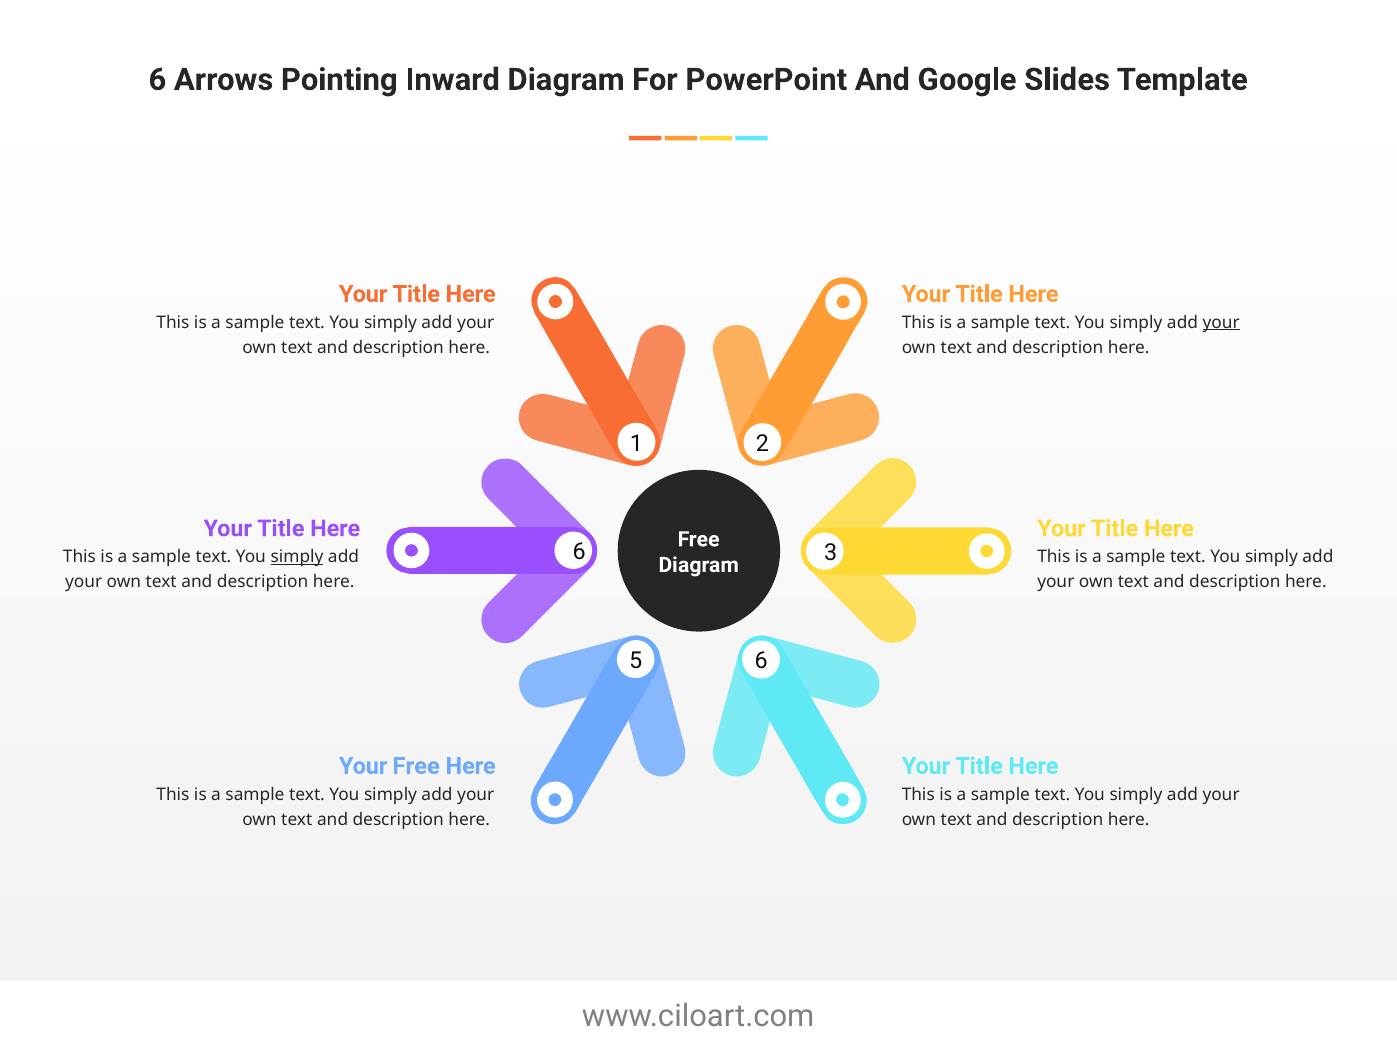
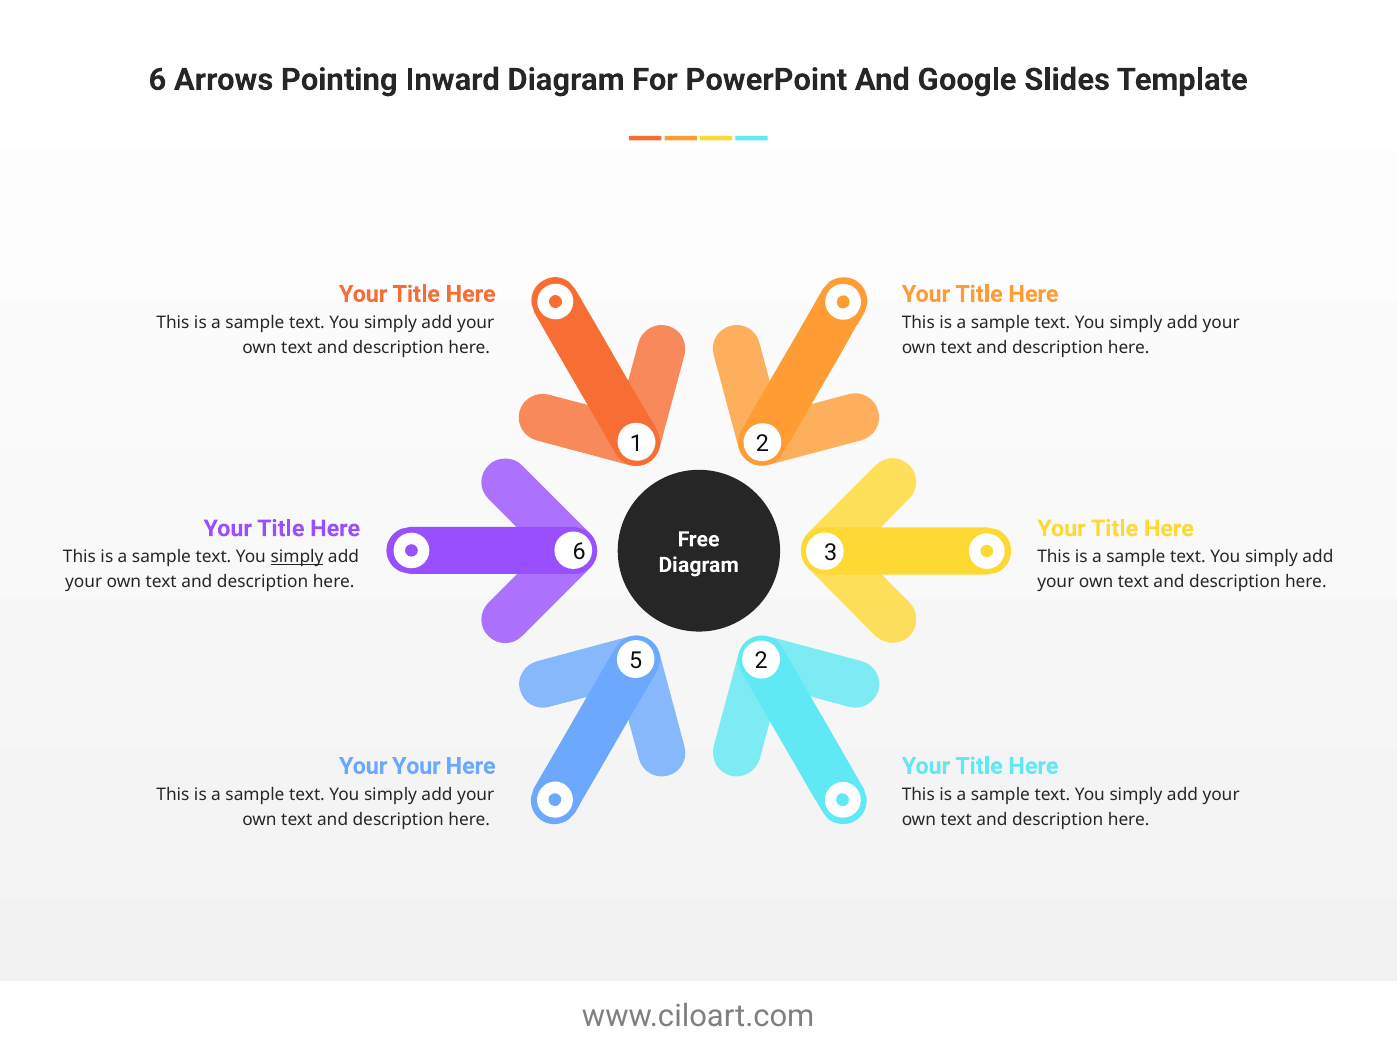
your underline: present -> none (1221, 322)
5 6: 6 -> 2 (761, 661)
Your Free: Free -> Your (416, 766)
